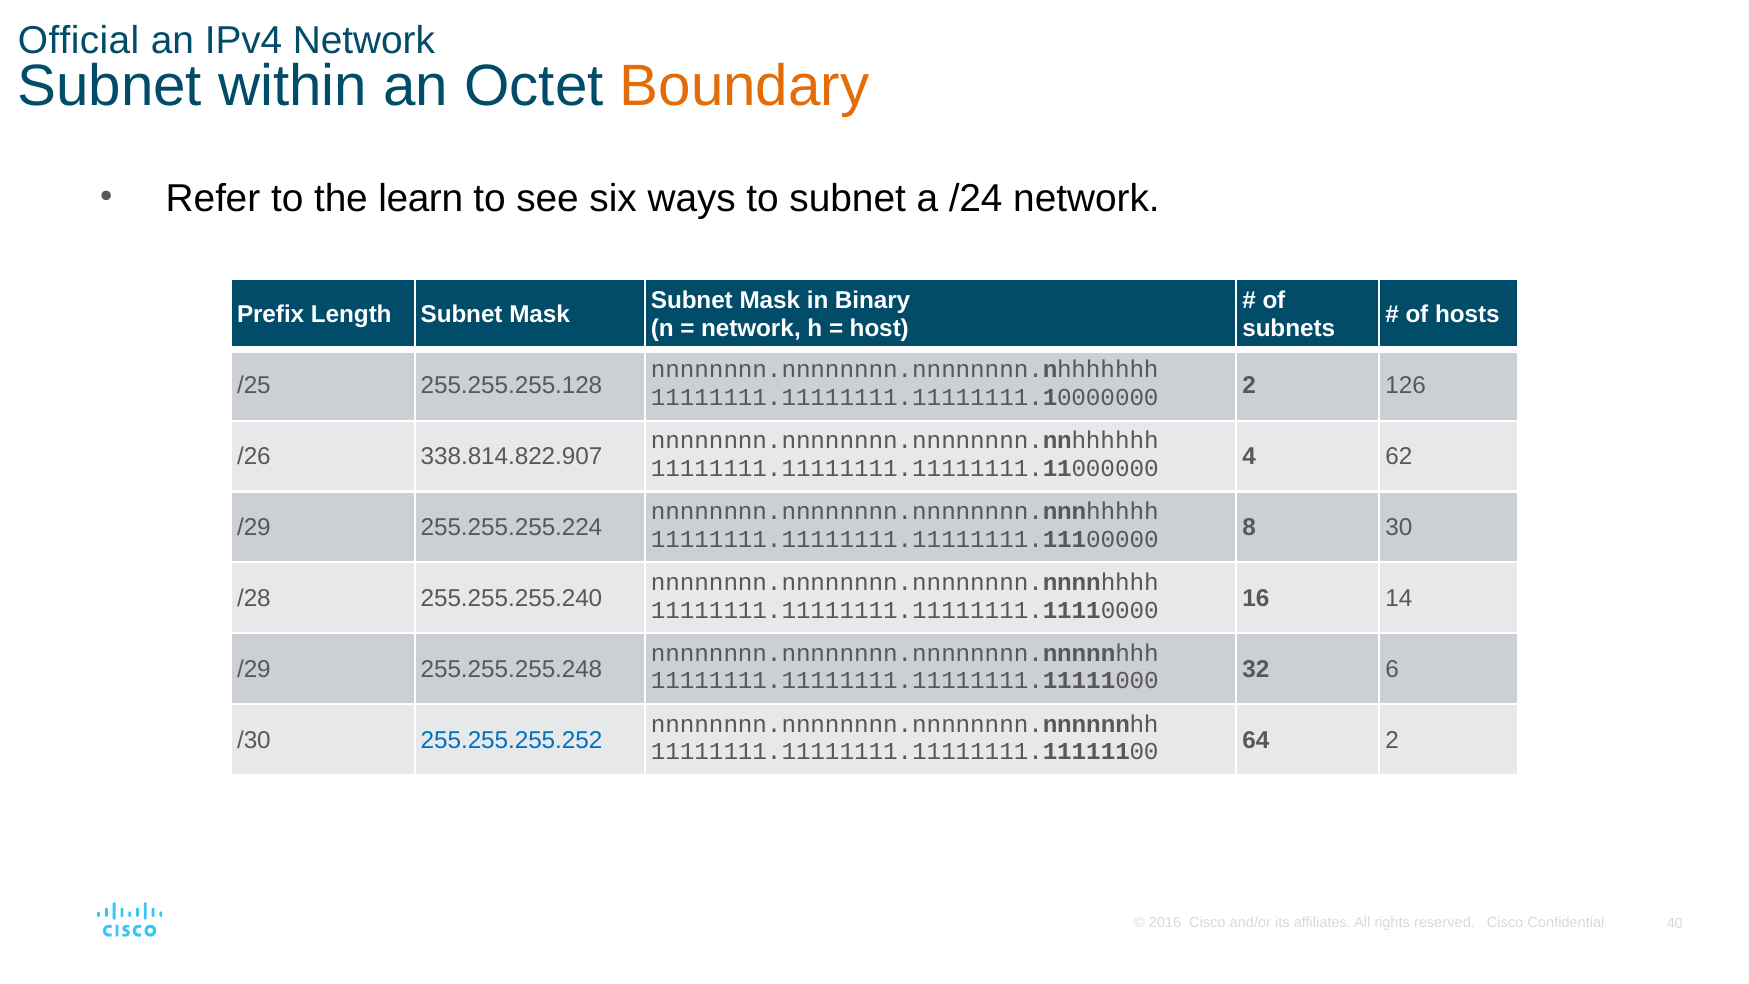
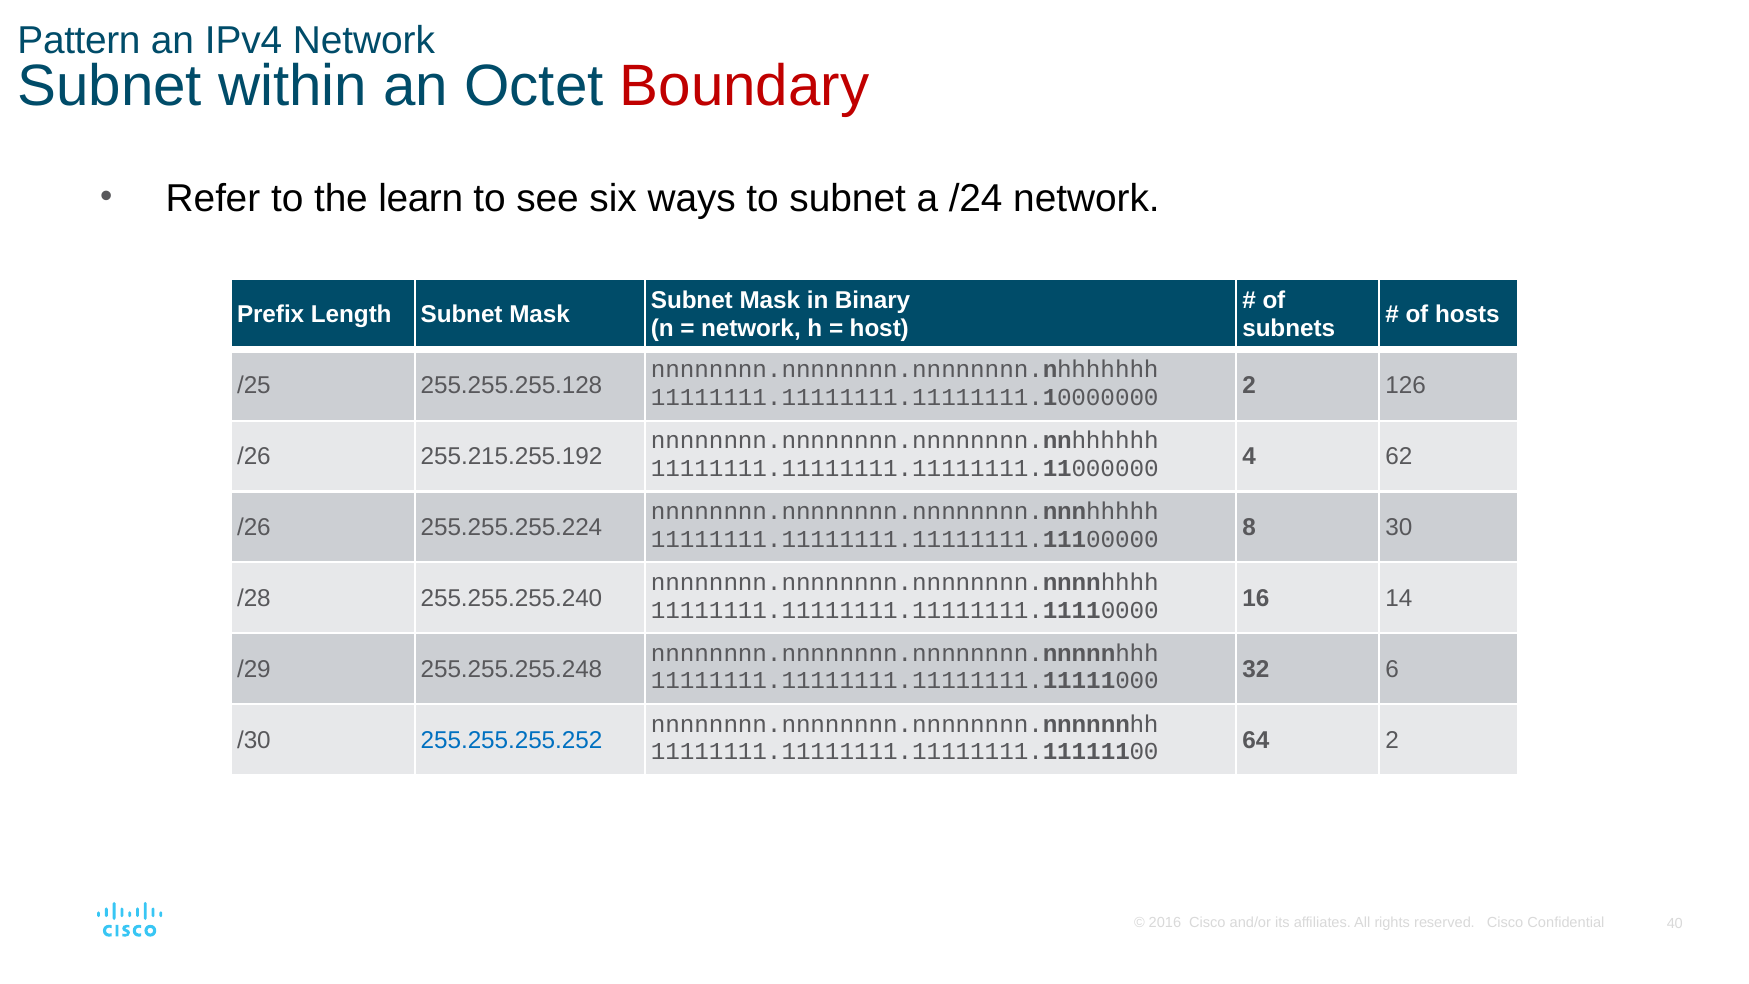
Official: Official -> Pattern (79, 40)
Boundary colour: orange -> red (745, 86)
338.814.822.907: 338.814.822.907 -> 255.215.255.192 (512, 456)
/29: /29 -> /26 (254, 527)
